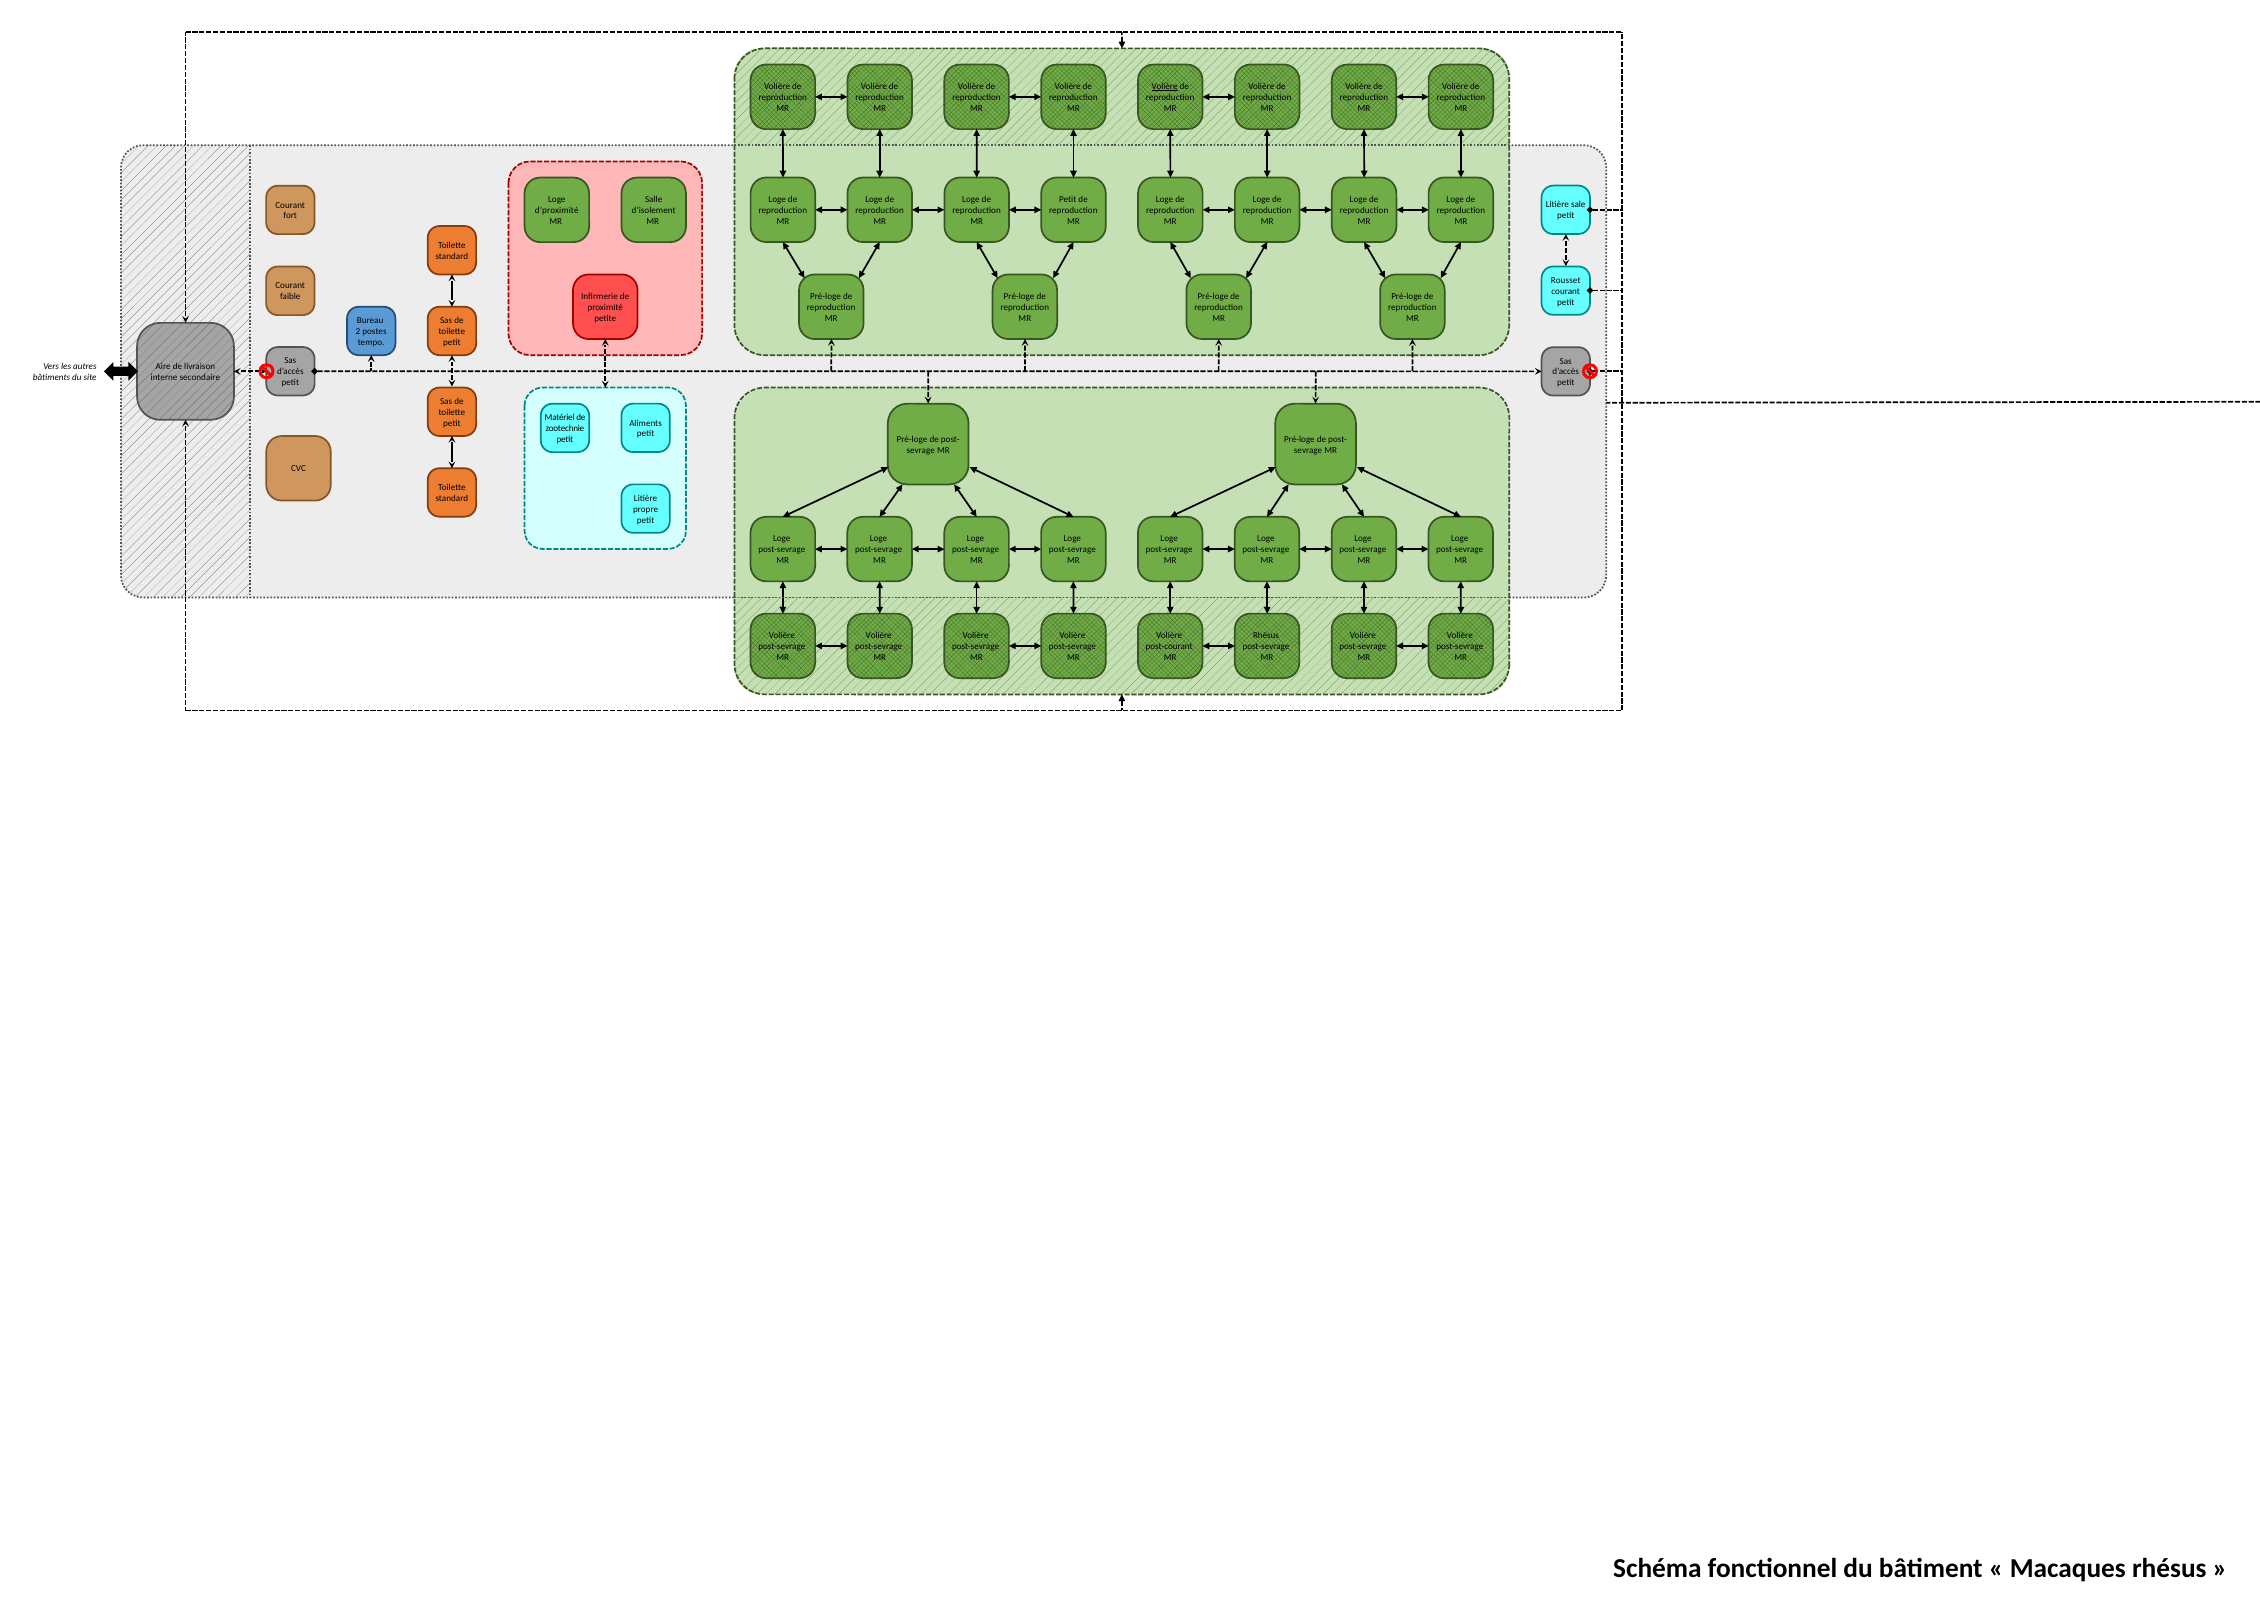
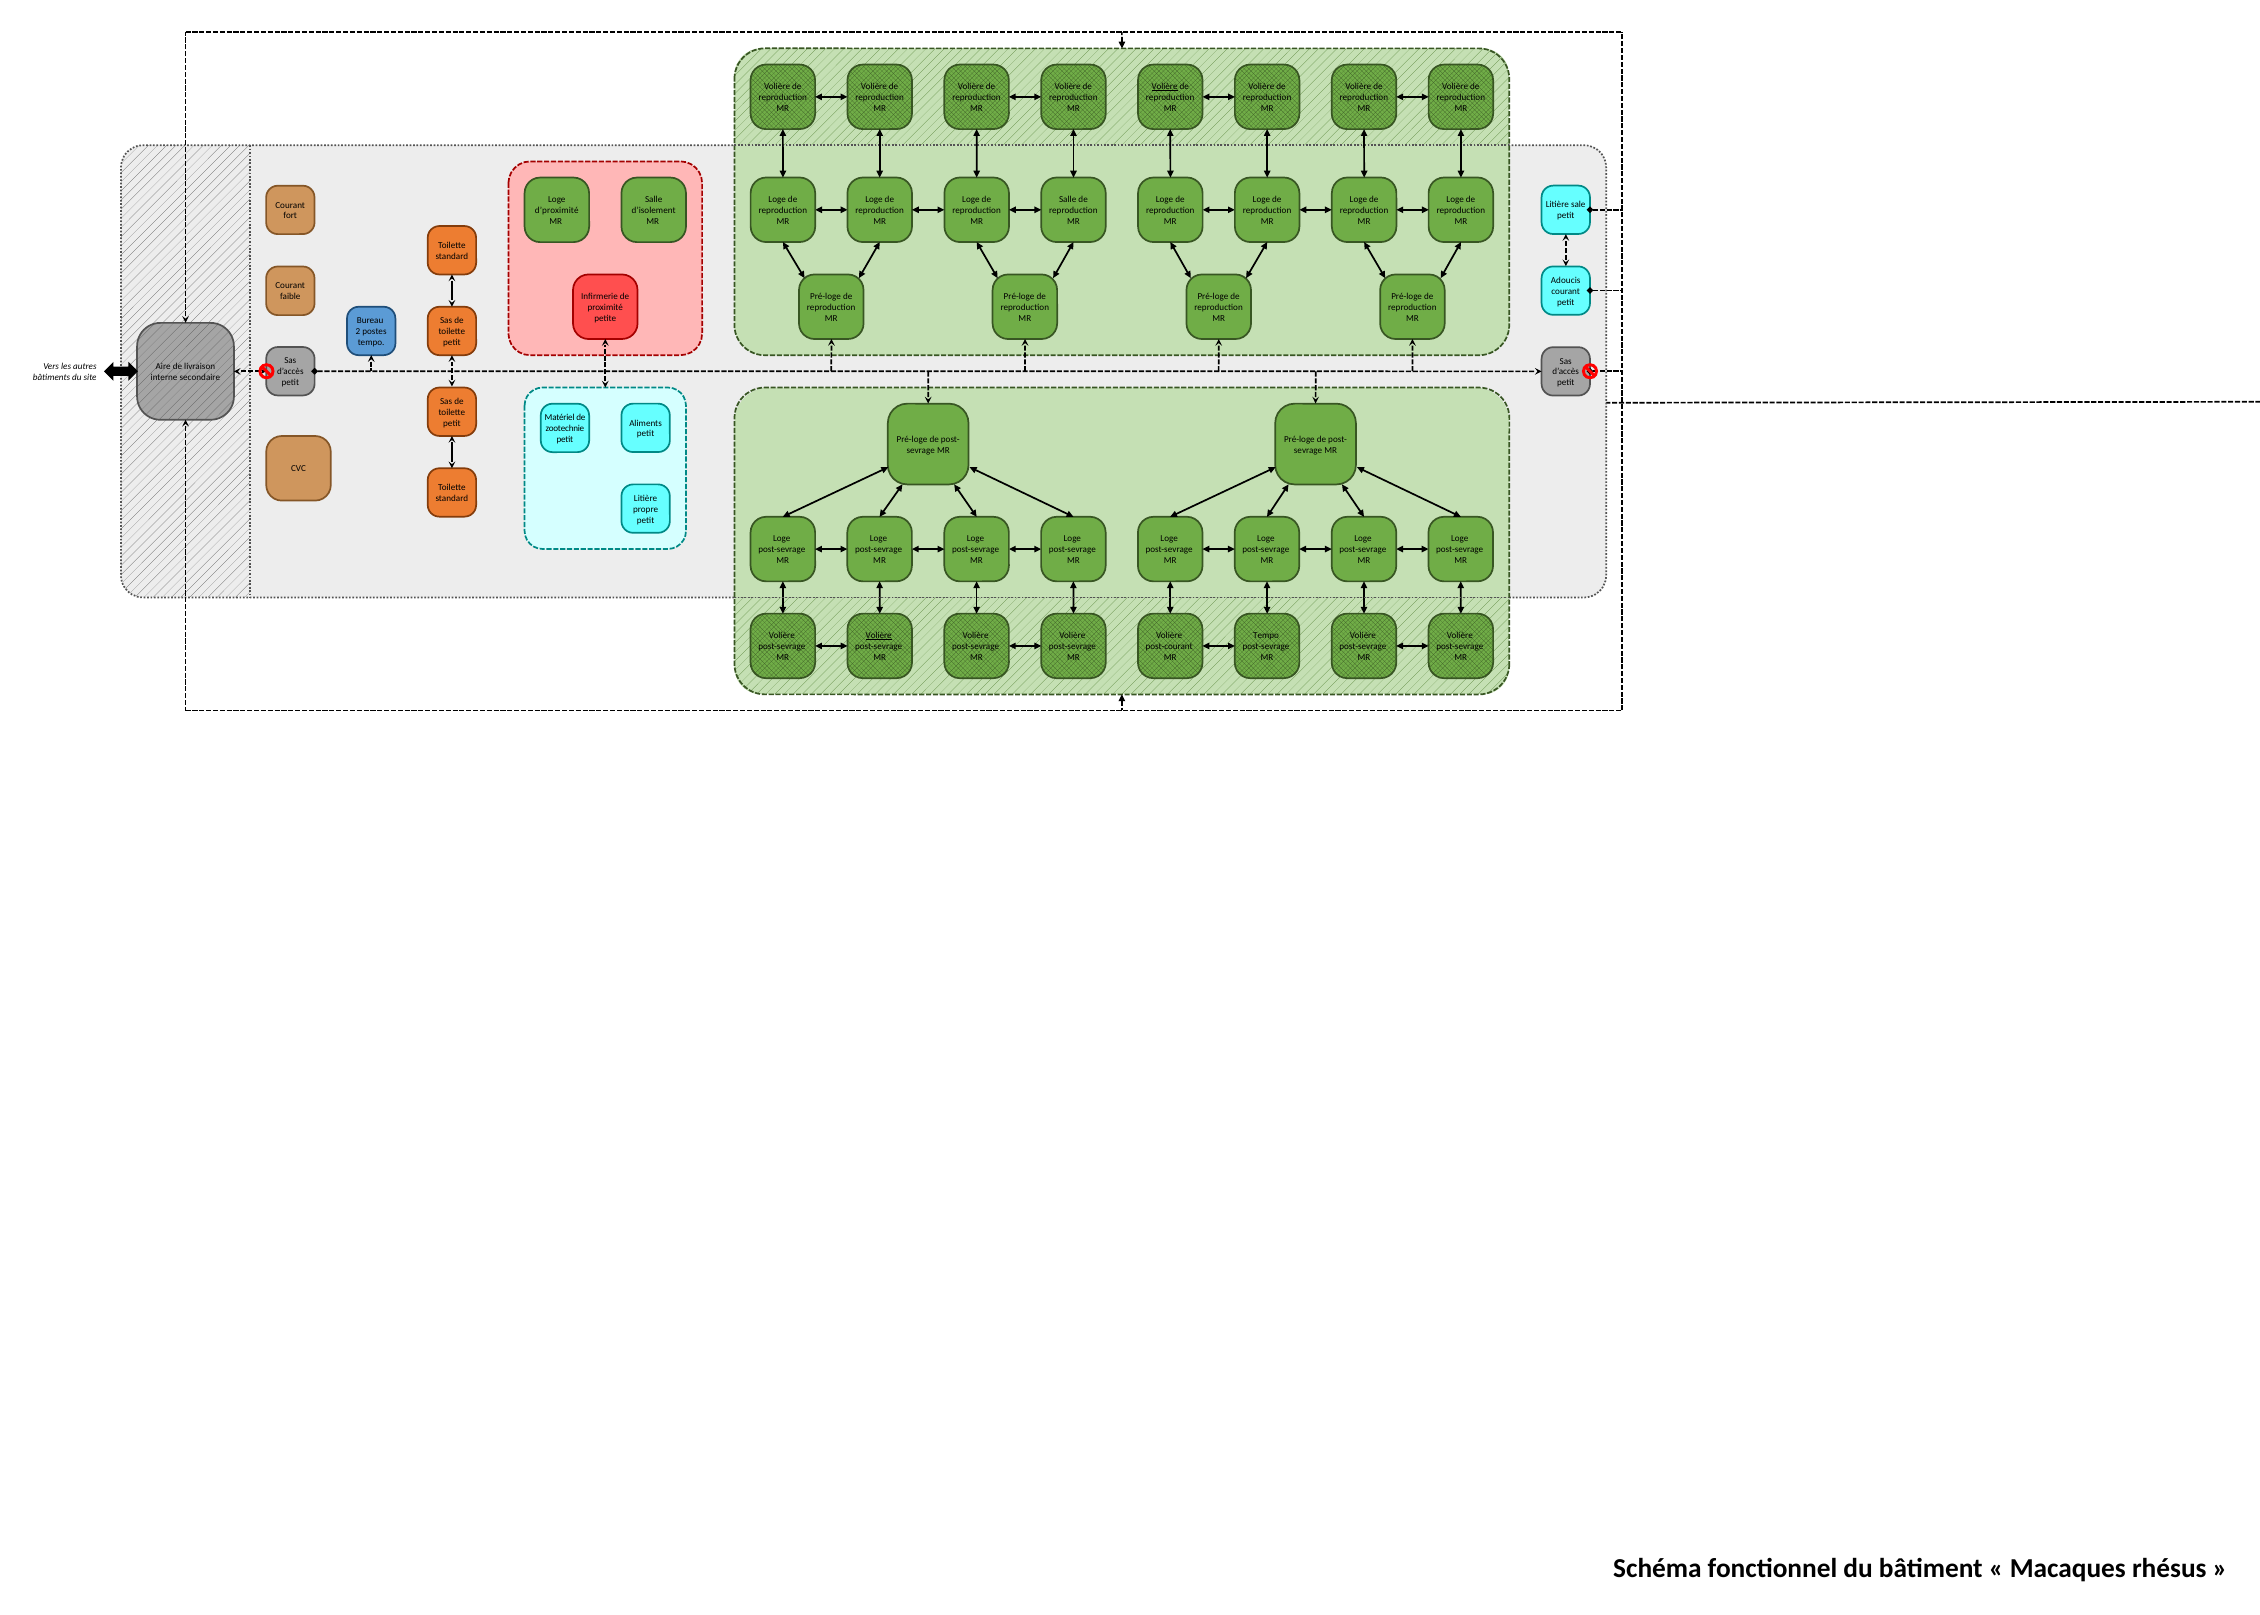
Petit: Petit -> Salle (1068, 199)
Rousset: Rousset -> Adoucis (1566, 280)
Volière underline: none -> present (879, 635)
Rhésus: Rhésus -> Tempo (1266, 635)
